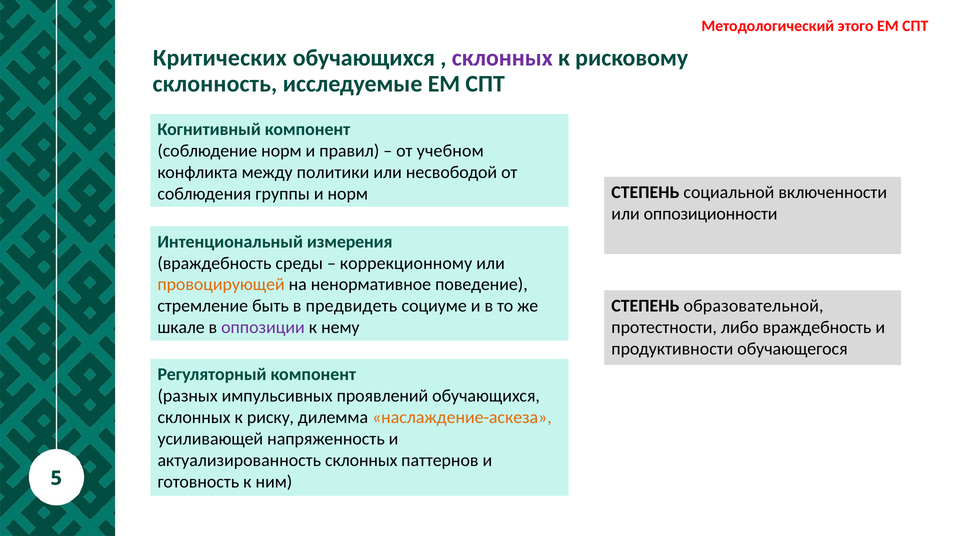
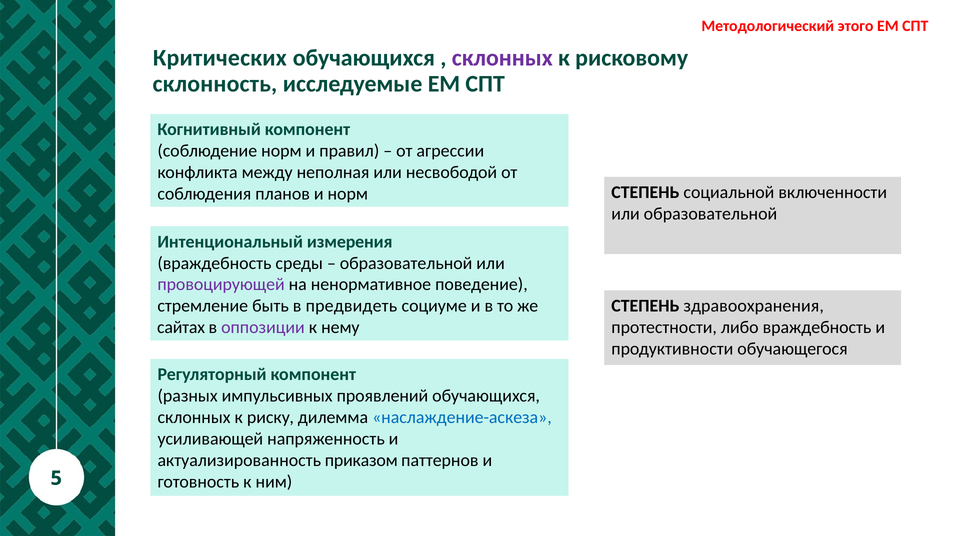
учебном: учебном -> агрессии (450, 151)
политики: политики -> неполная (333, 172)
группы: группы -> планов (283, 194)
или оппозиционности: оппозиционности -> образовательной (710, 214)
коррекционному: коррекционному -> образовательной (406, 263)
провоцирующей colour: orange -> purple (221, 285)
образовательной: образовательной -> здравоохранения (754, 306)
шкале: шкале -> сайтах (181, 328)
наслаждение-аскеза colour: orange -> blue (462, 417)
актуализированность склонных: склонных -> приказом (361, 460)
